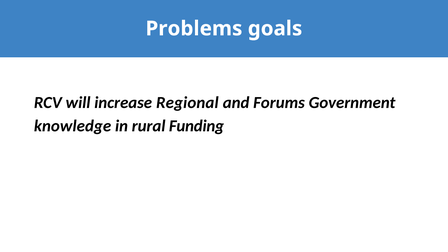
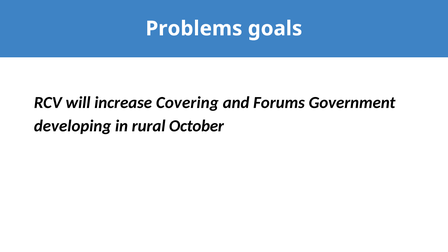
Regional: Regional -> Covering (187, 103)
knowledge: knowledge -> developing (73, 126)
Funding: Funding -> October (196, 126)
